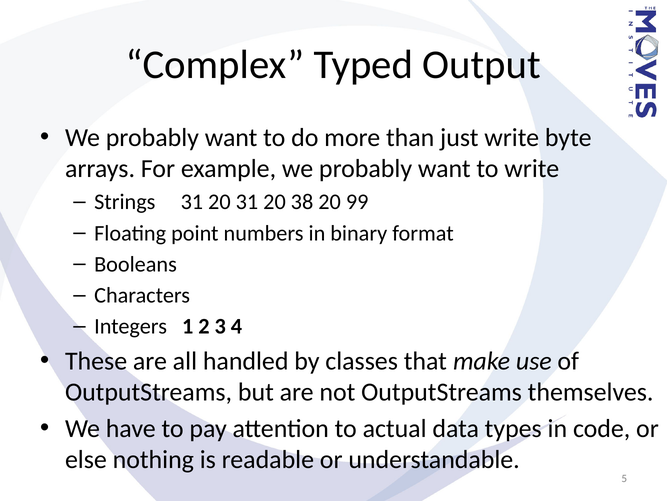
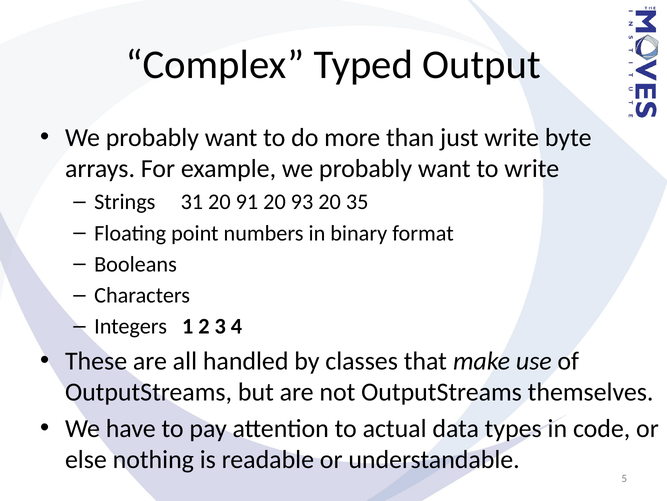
20 31: 31 -> 91 (247, 202)
38: 38 -> 93 (302, 202)
99: 99 -> 35 (357, 202)
